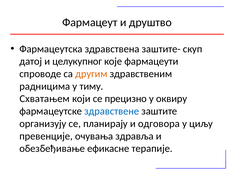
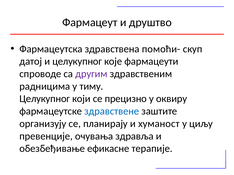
заштите-: заштите- -> помоћи- (161, 49)
другим colour: orange -> purple (91, 74)
Схватањем: Схватањем -> Целукупног (45, 99)
одговора: одговора -> хуманост (159, 124)
